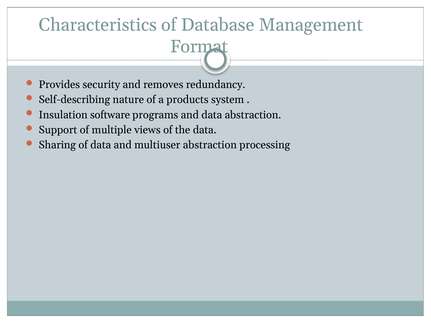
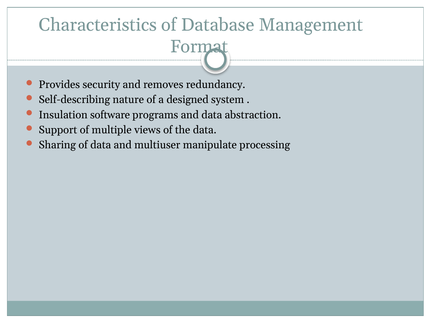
products: products -> designed (187, 100)
multiuser abstraction: abstraction -> manipulate (210, 145)
